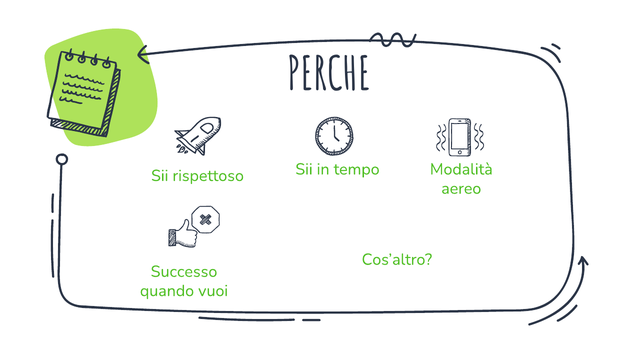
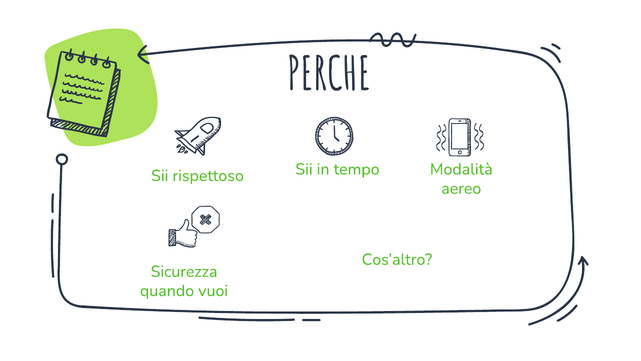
Successo: Successo -> Sicurezza (184, 271)
